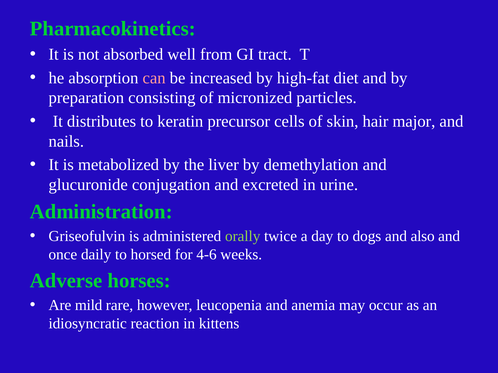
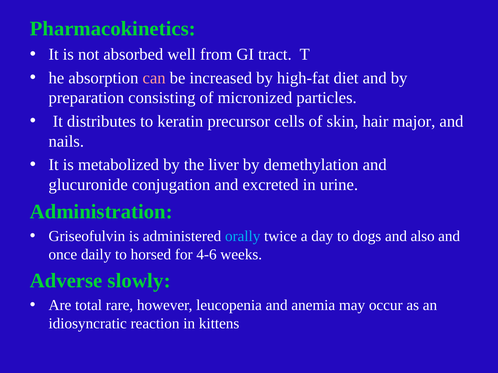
orally colour: light green -> light blue (243, 236)
horses: horses -> slowly (139, 281)
mild: mild -> total (89, 306)
